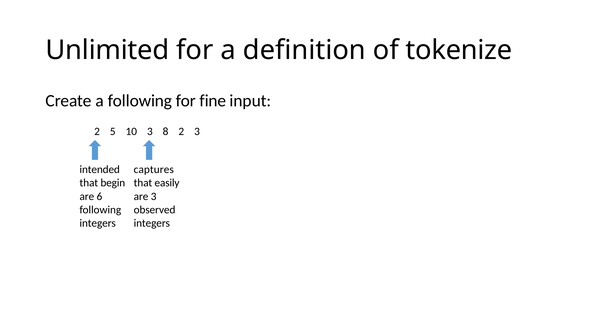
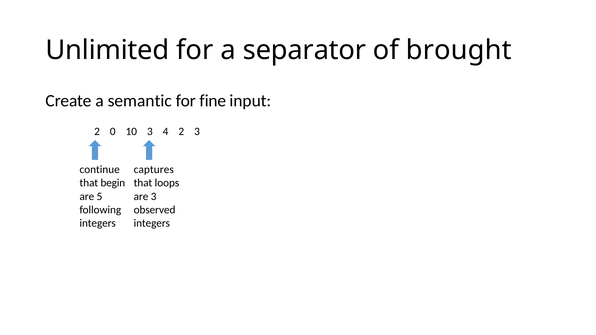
definition: definition -> separator (304, 50)
tokenize: tokenize -> brought (459, 50)
a following: following -> semantic (140, 101)
5: 5 -> 0 (113, 132)
8: 8 -> 4 (166, 132)
intended: intended -> continue (100, 170)
easily: easily -> loops (167, 183)
6: 6 -> 5 (99, 196)
